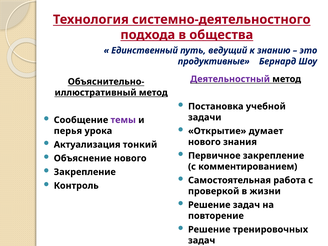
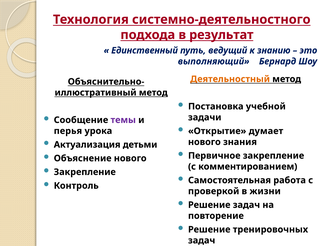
общества: общества -> результат (221, 35)
продуктивные: продуктивные -> выполняющий (214, 61)
Деятельностный colour: purple -> orange (230, 79)
тонкий: тонкий -> детьми (140, 145)
